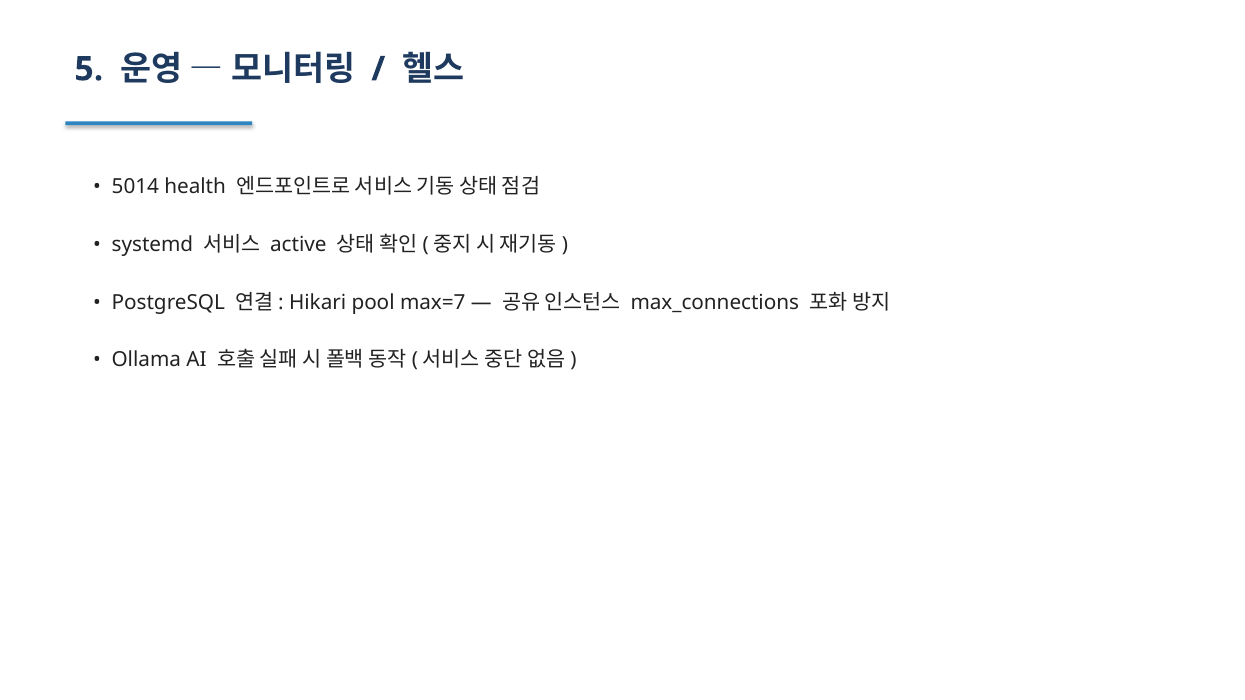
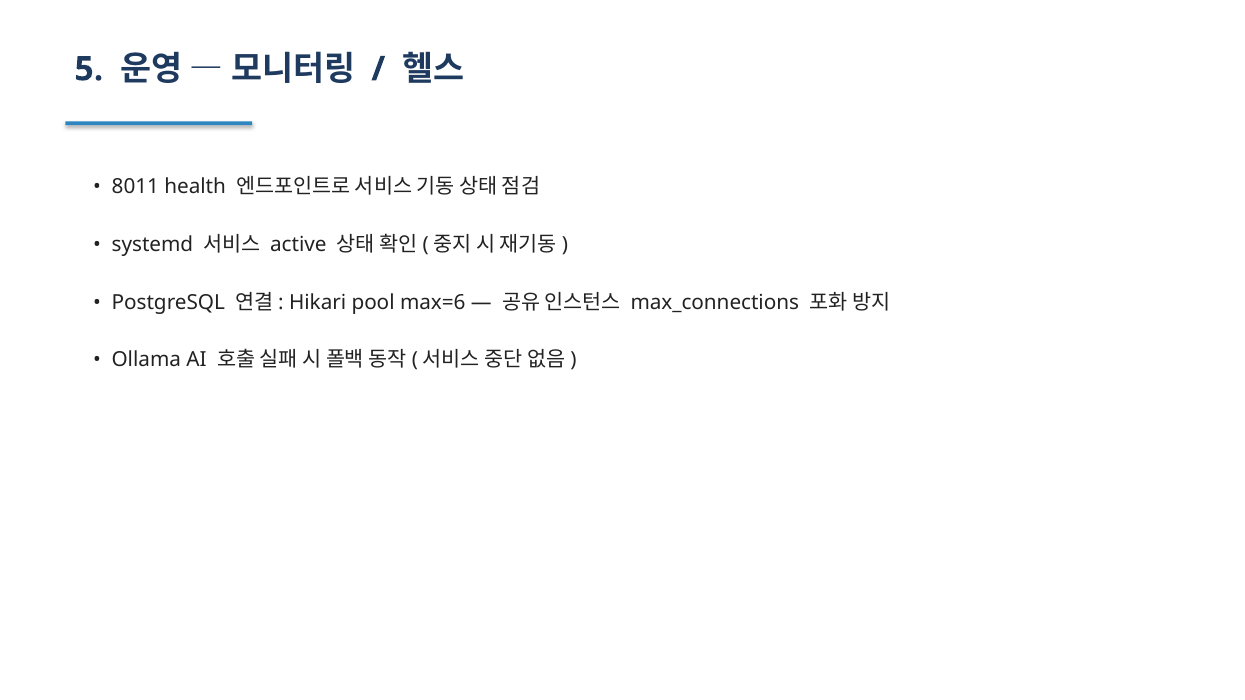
5014: 5014 -> 8011 (135, 187)
max=7: max=7 -> max=6 (433, 302)
